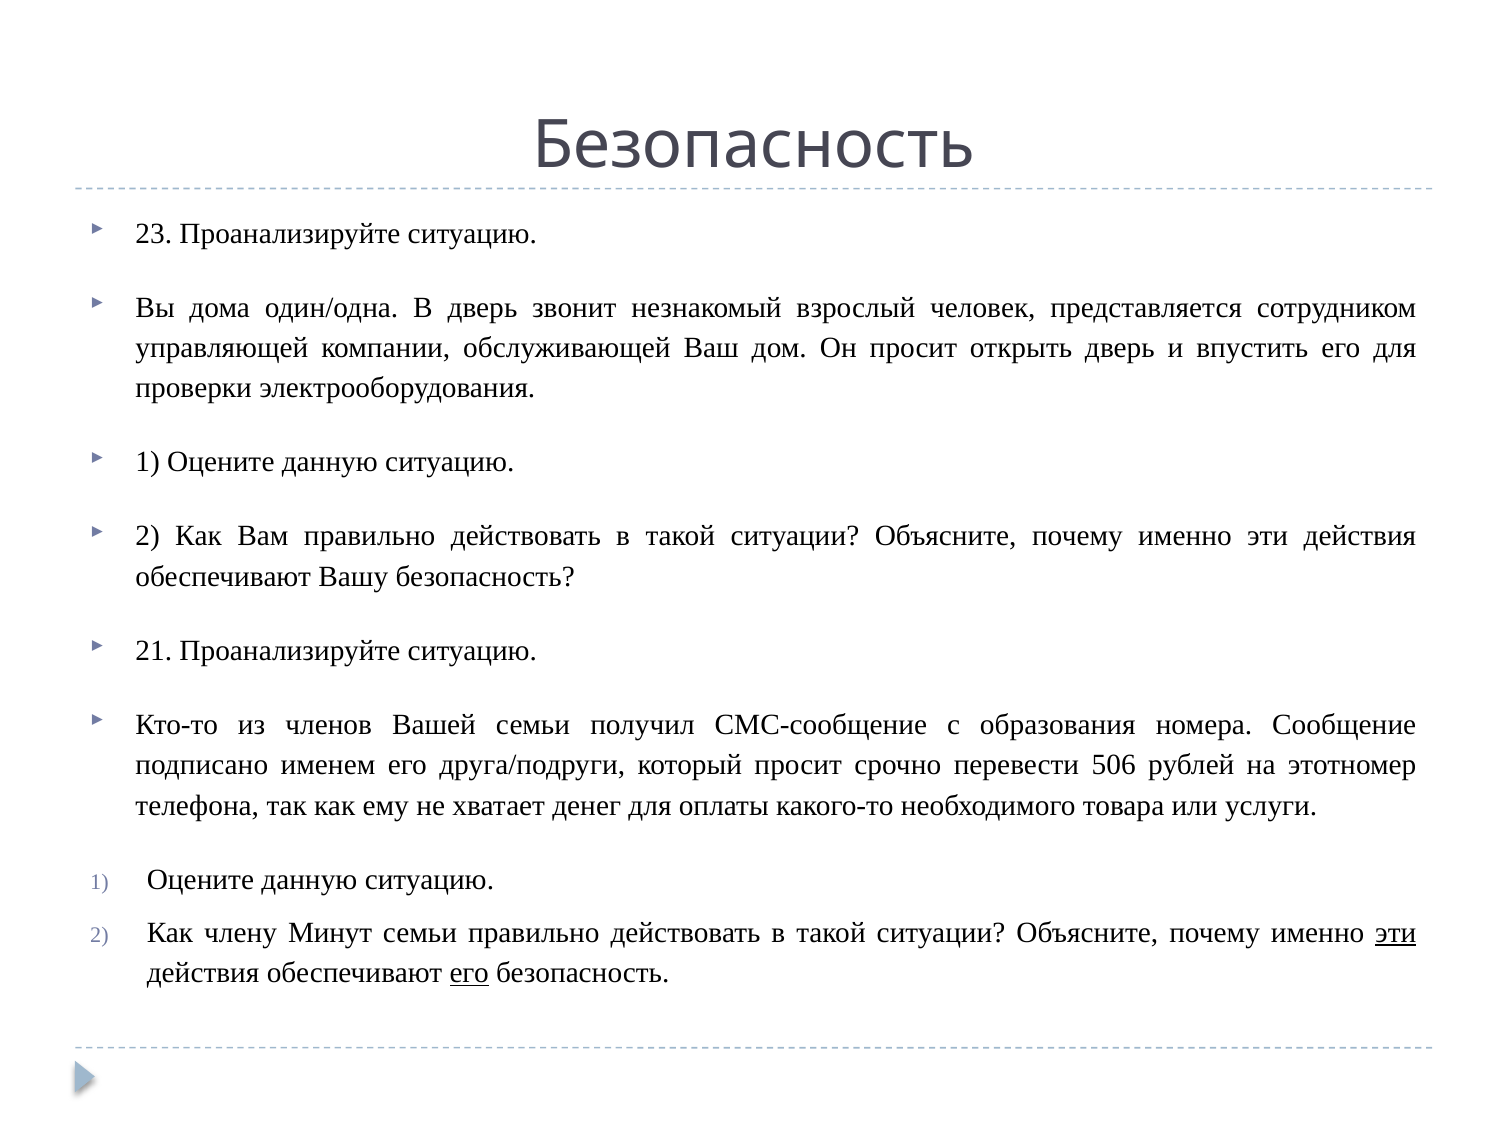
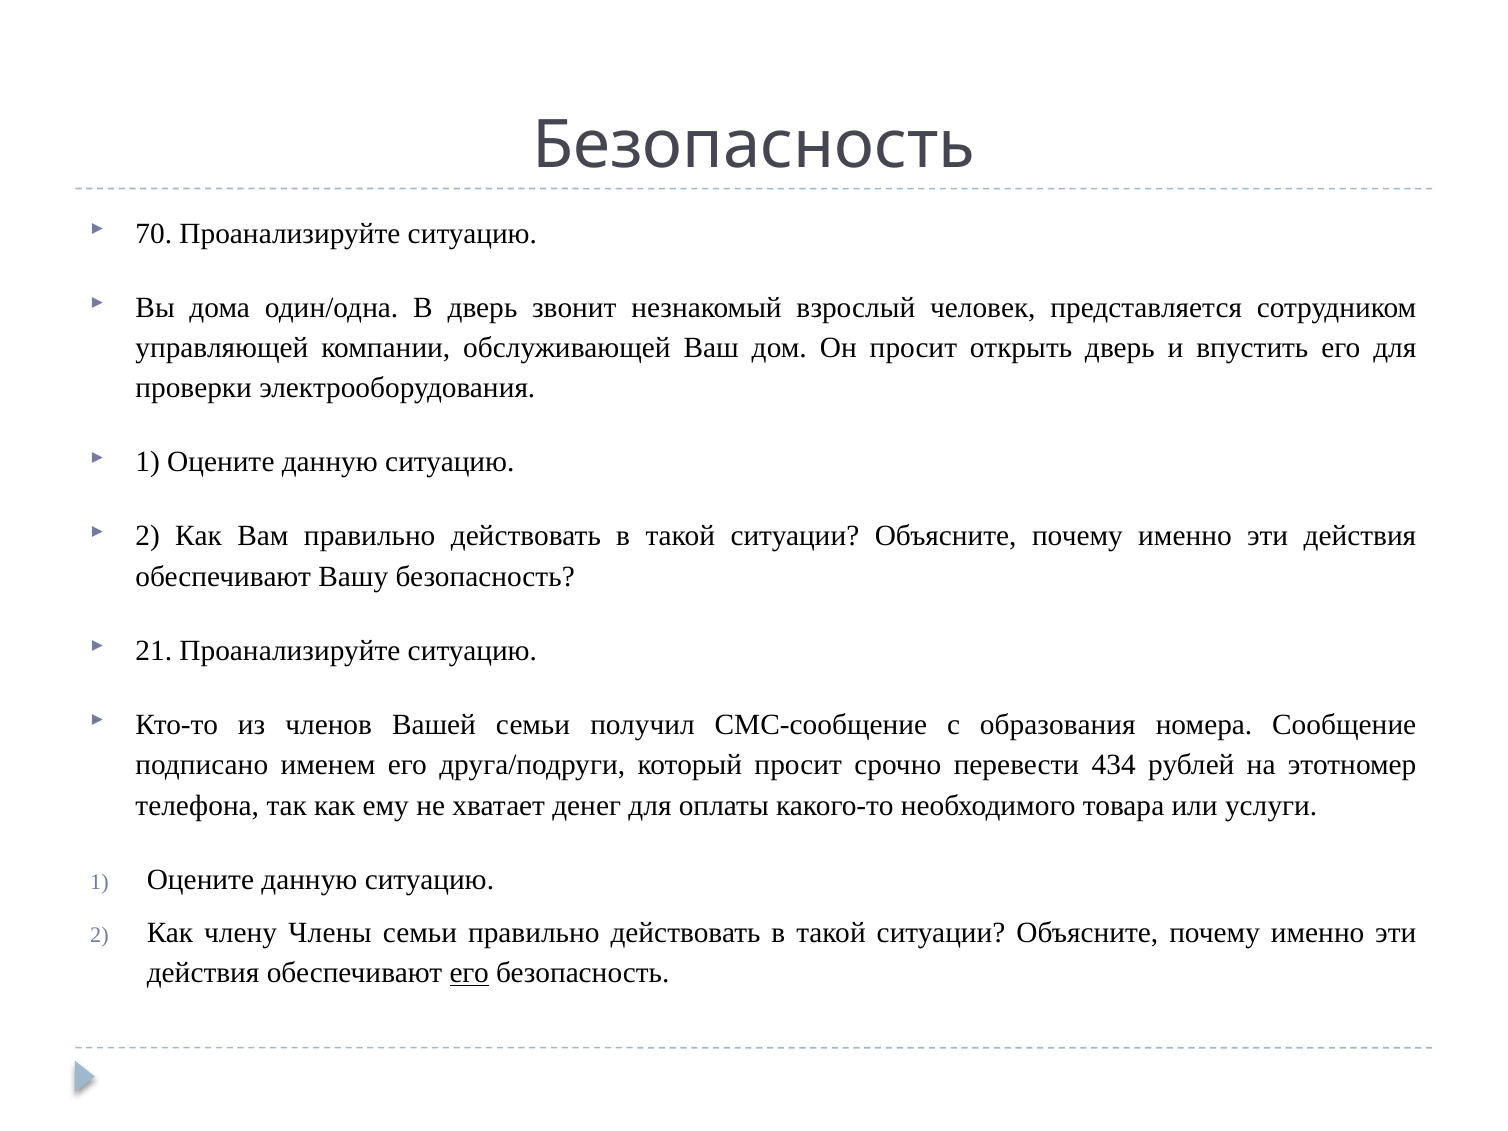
23: 23 -> 70 (154, 233)
506: 506 -> 434 (1114, 765)
Минут: Минут -> Члены (330, 932)
эти underline: present -> none (1396, 932)
